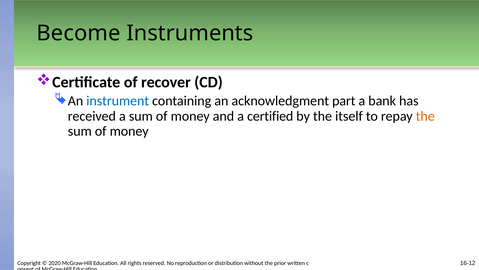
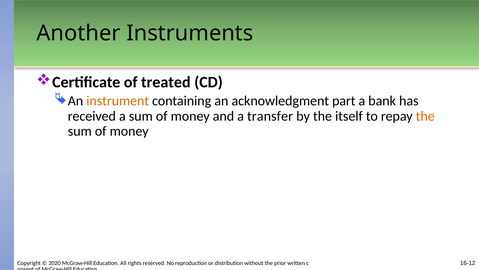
Become: Become -> Another (79, 33)
recover: recover -> treated (166, 82)
instrument colour: blue -> orange (118, 101)
certified: certified -> transfer (270, 116)
